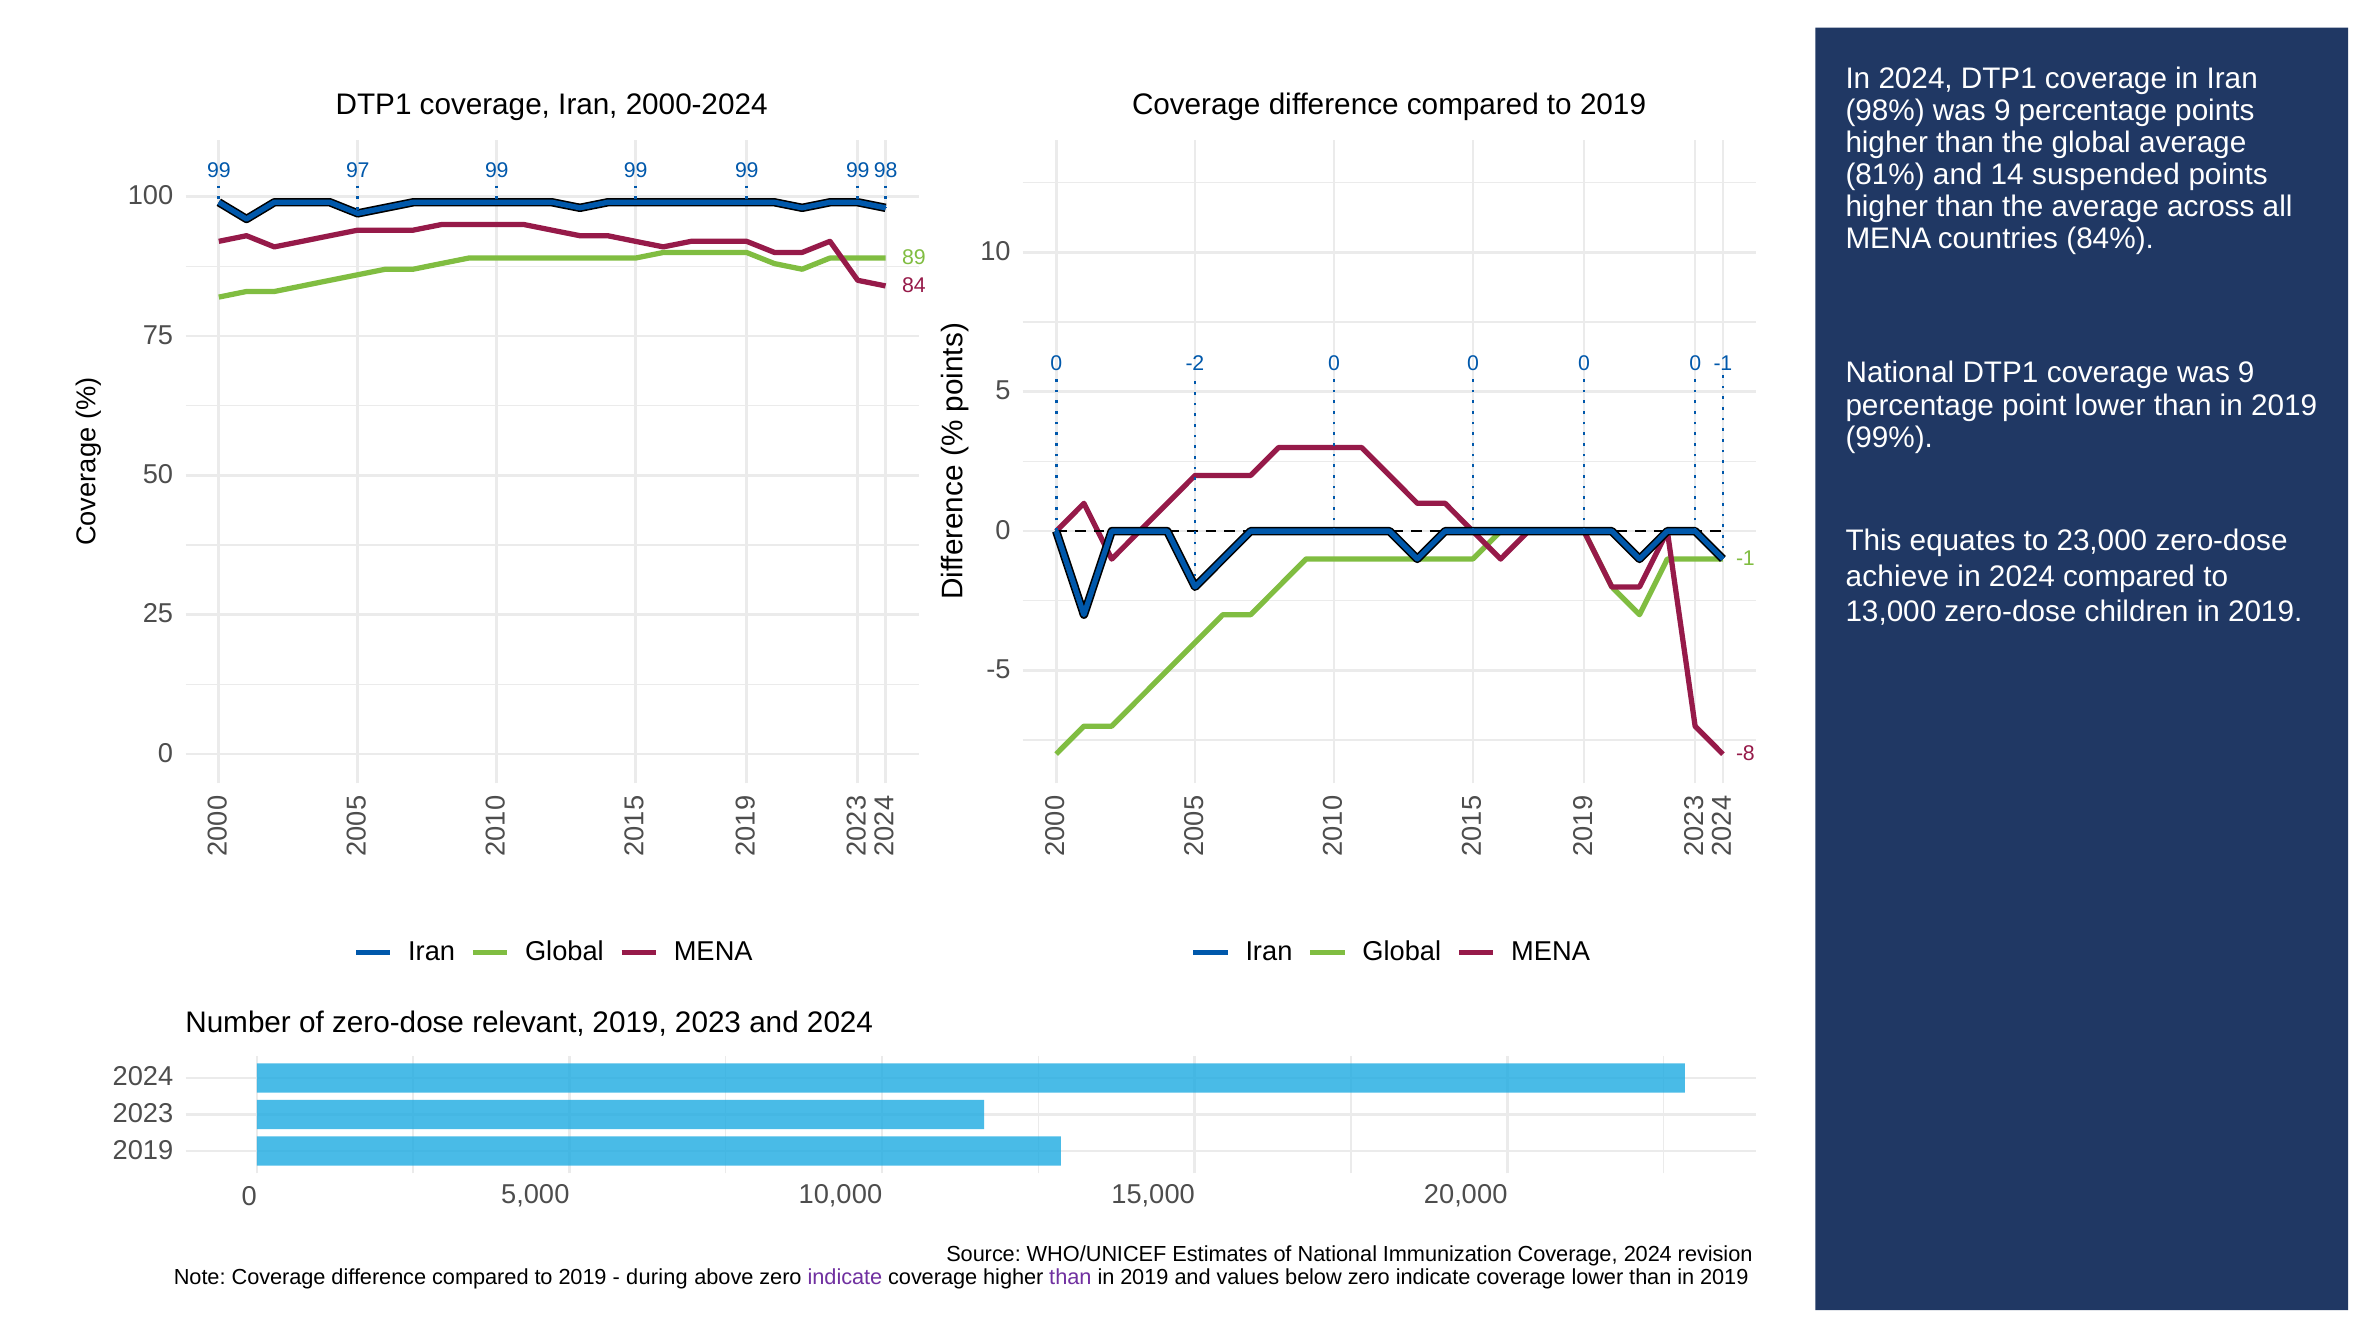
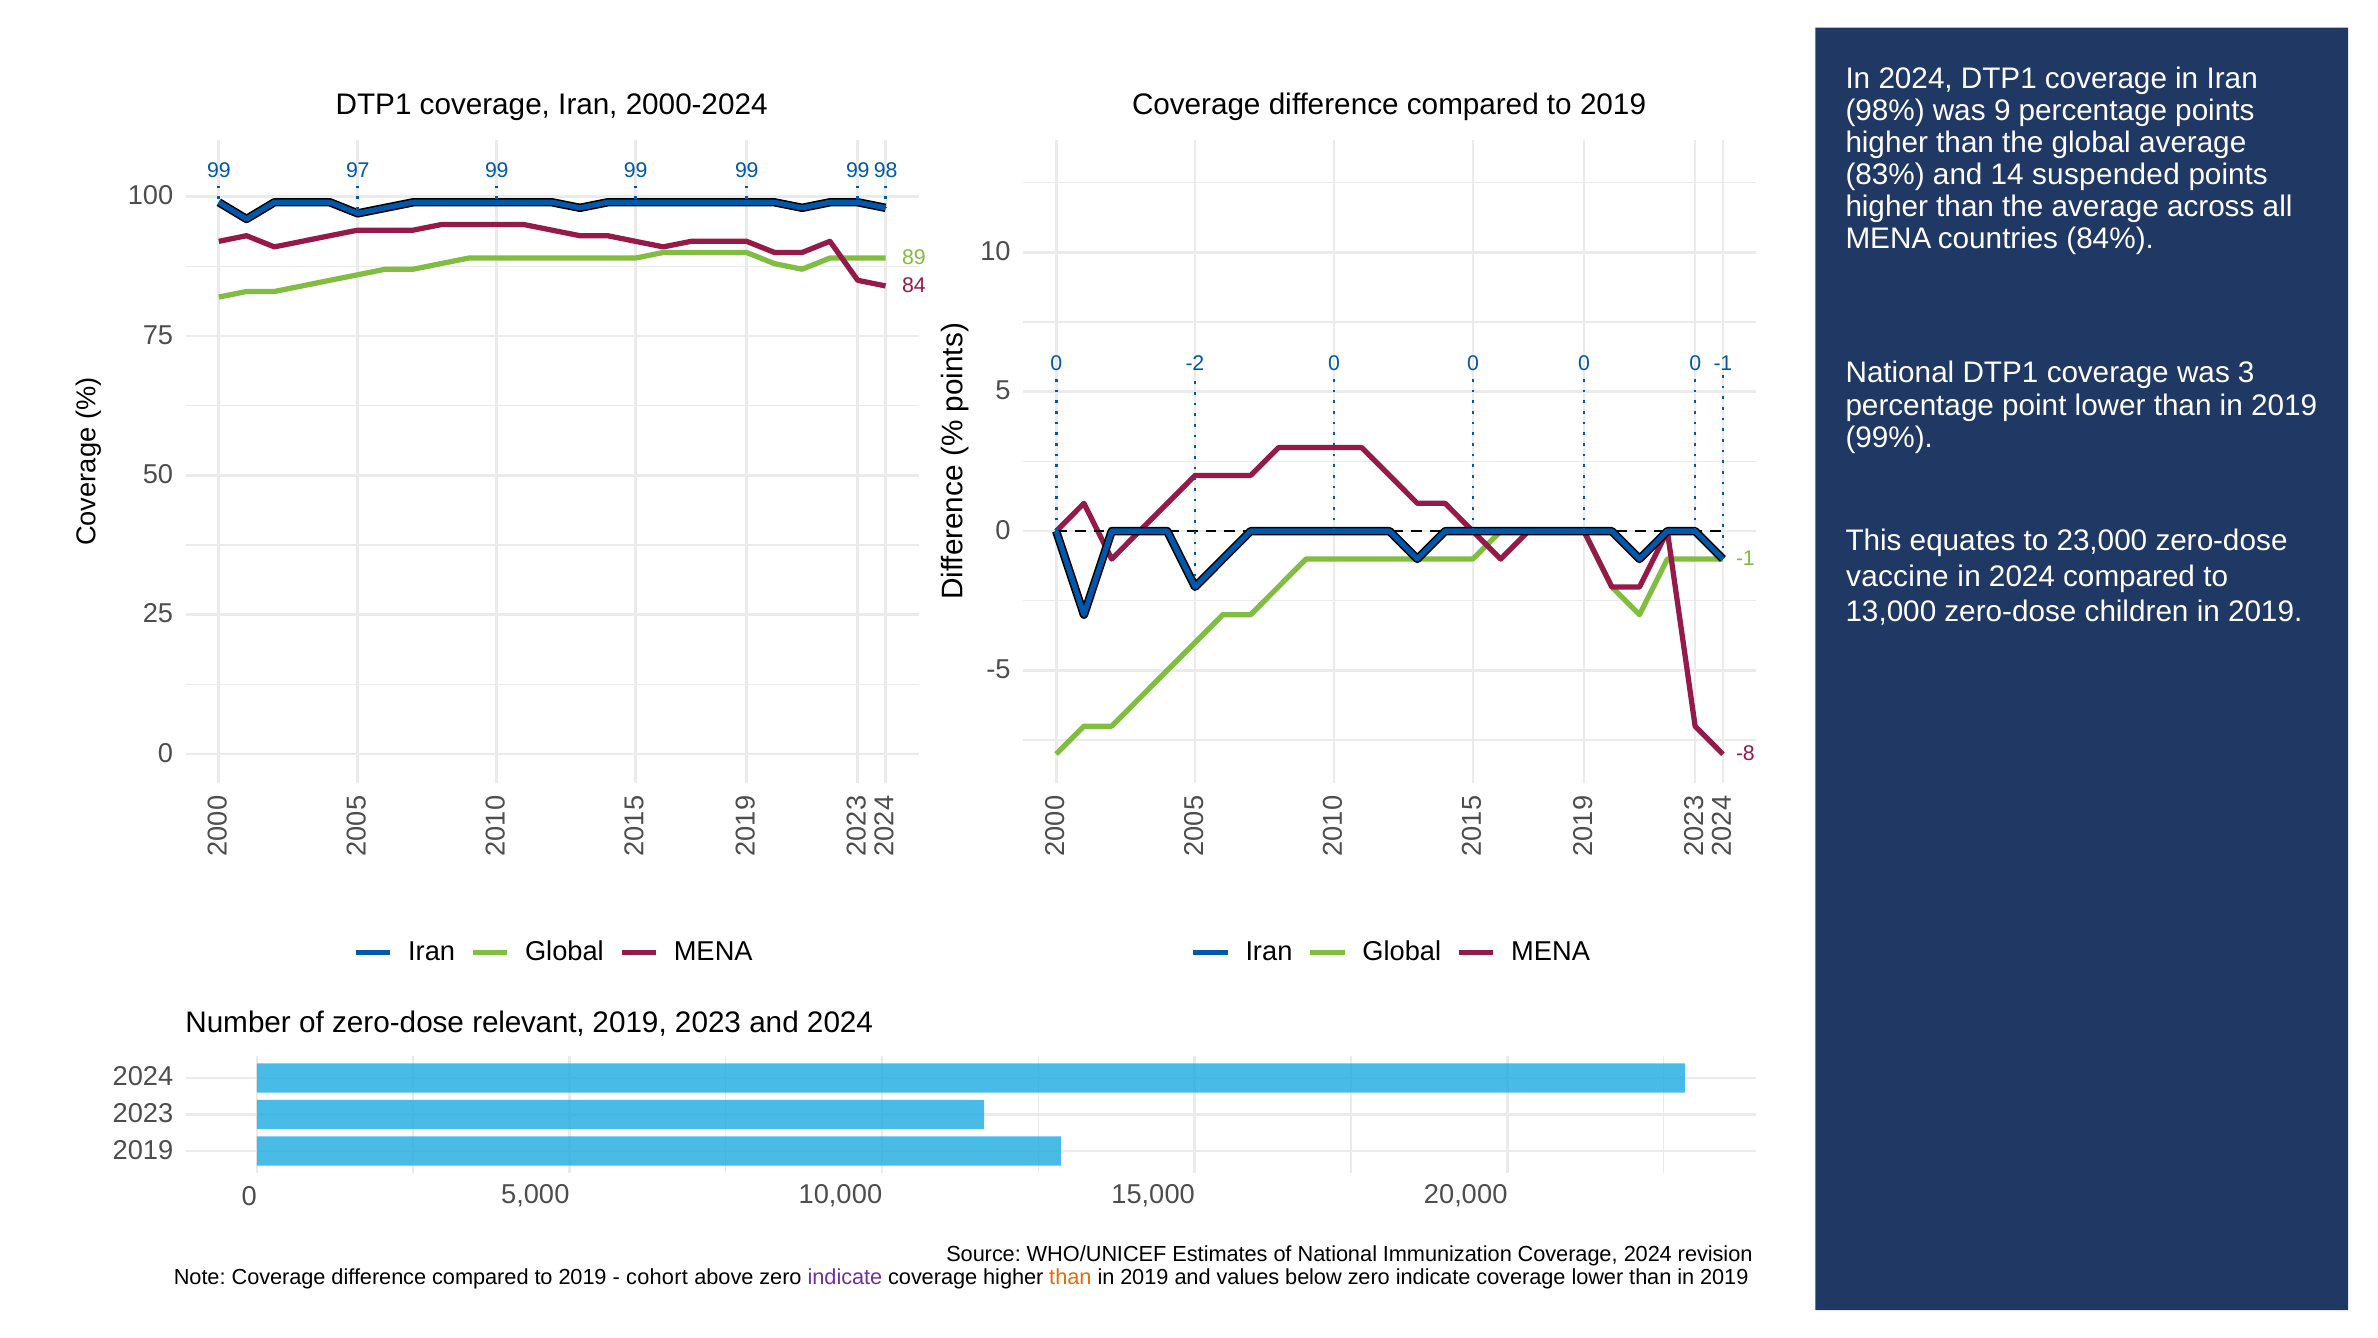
81%: 81% -> 83% (1885, 174)
coverage was 9: 9 -> 3 (2246, 373)
achieve: achieve -> vaccine (1897, 576)
during: during -> cohort (657, 1277)
than colour: purple -> orange (1070, 1277)
